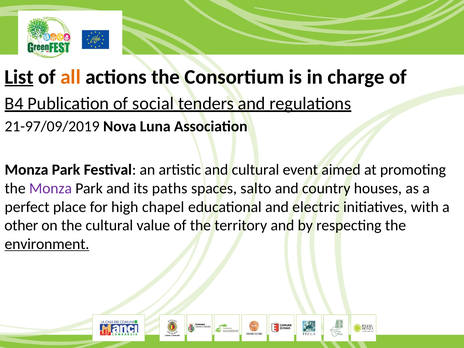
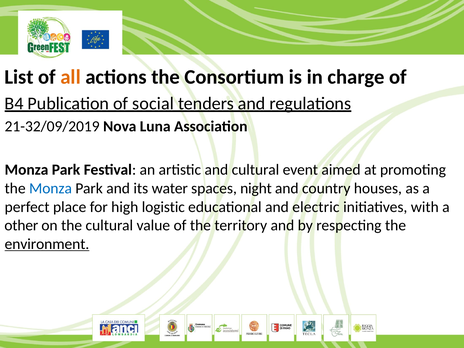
List underline: present -> none (19, 77)
21-97/09/2019: 21-97/09/2019 -> 21-32/09/2019 (52, 126)
Monza colour: purple -> blue (51, 188)
paths: paths -> water (170, 188)
salto: salto -> night (256, 188)
chapel: chapel -> logistic (163, 207)
